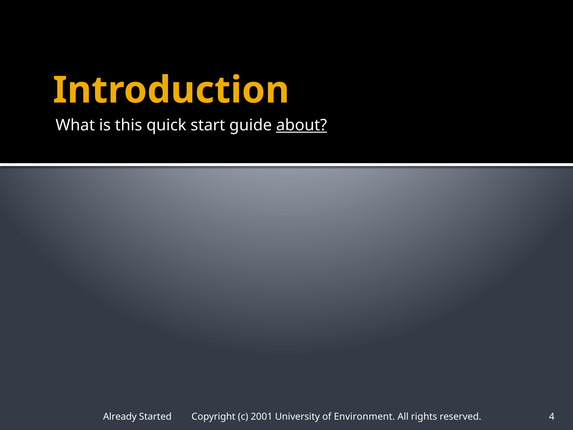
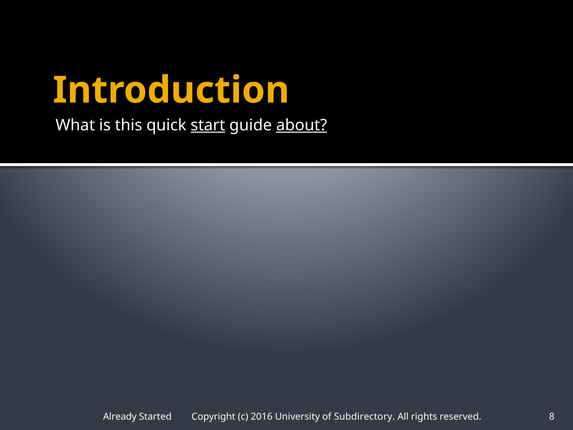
start underline: none -> present (208, 125)
2001: 2001 -> 2016 (262, 416)
Environment: Environment -> Subdirectory (364, 416)
4: 4 -> 8 (552, 416)
